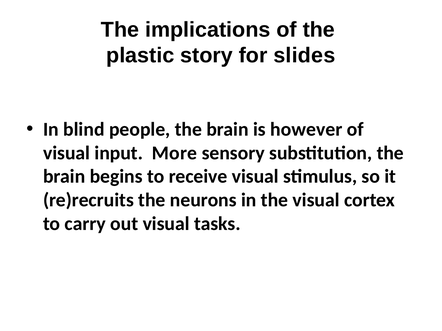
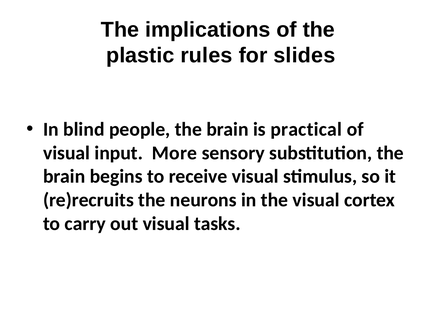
story: story -> rules (206, 56)
however: however -> practical (306, 130)
